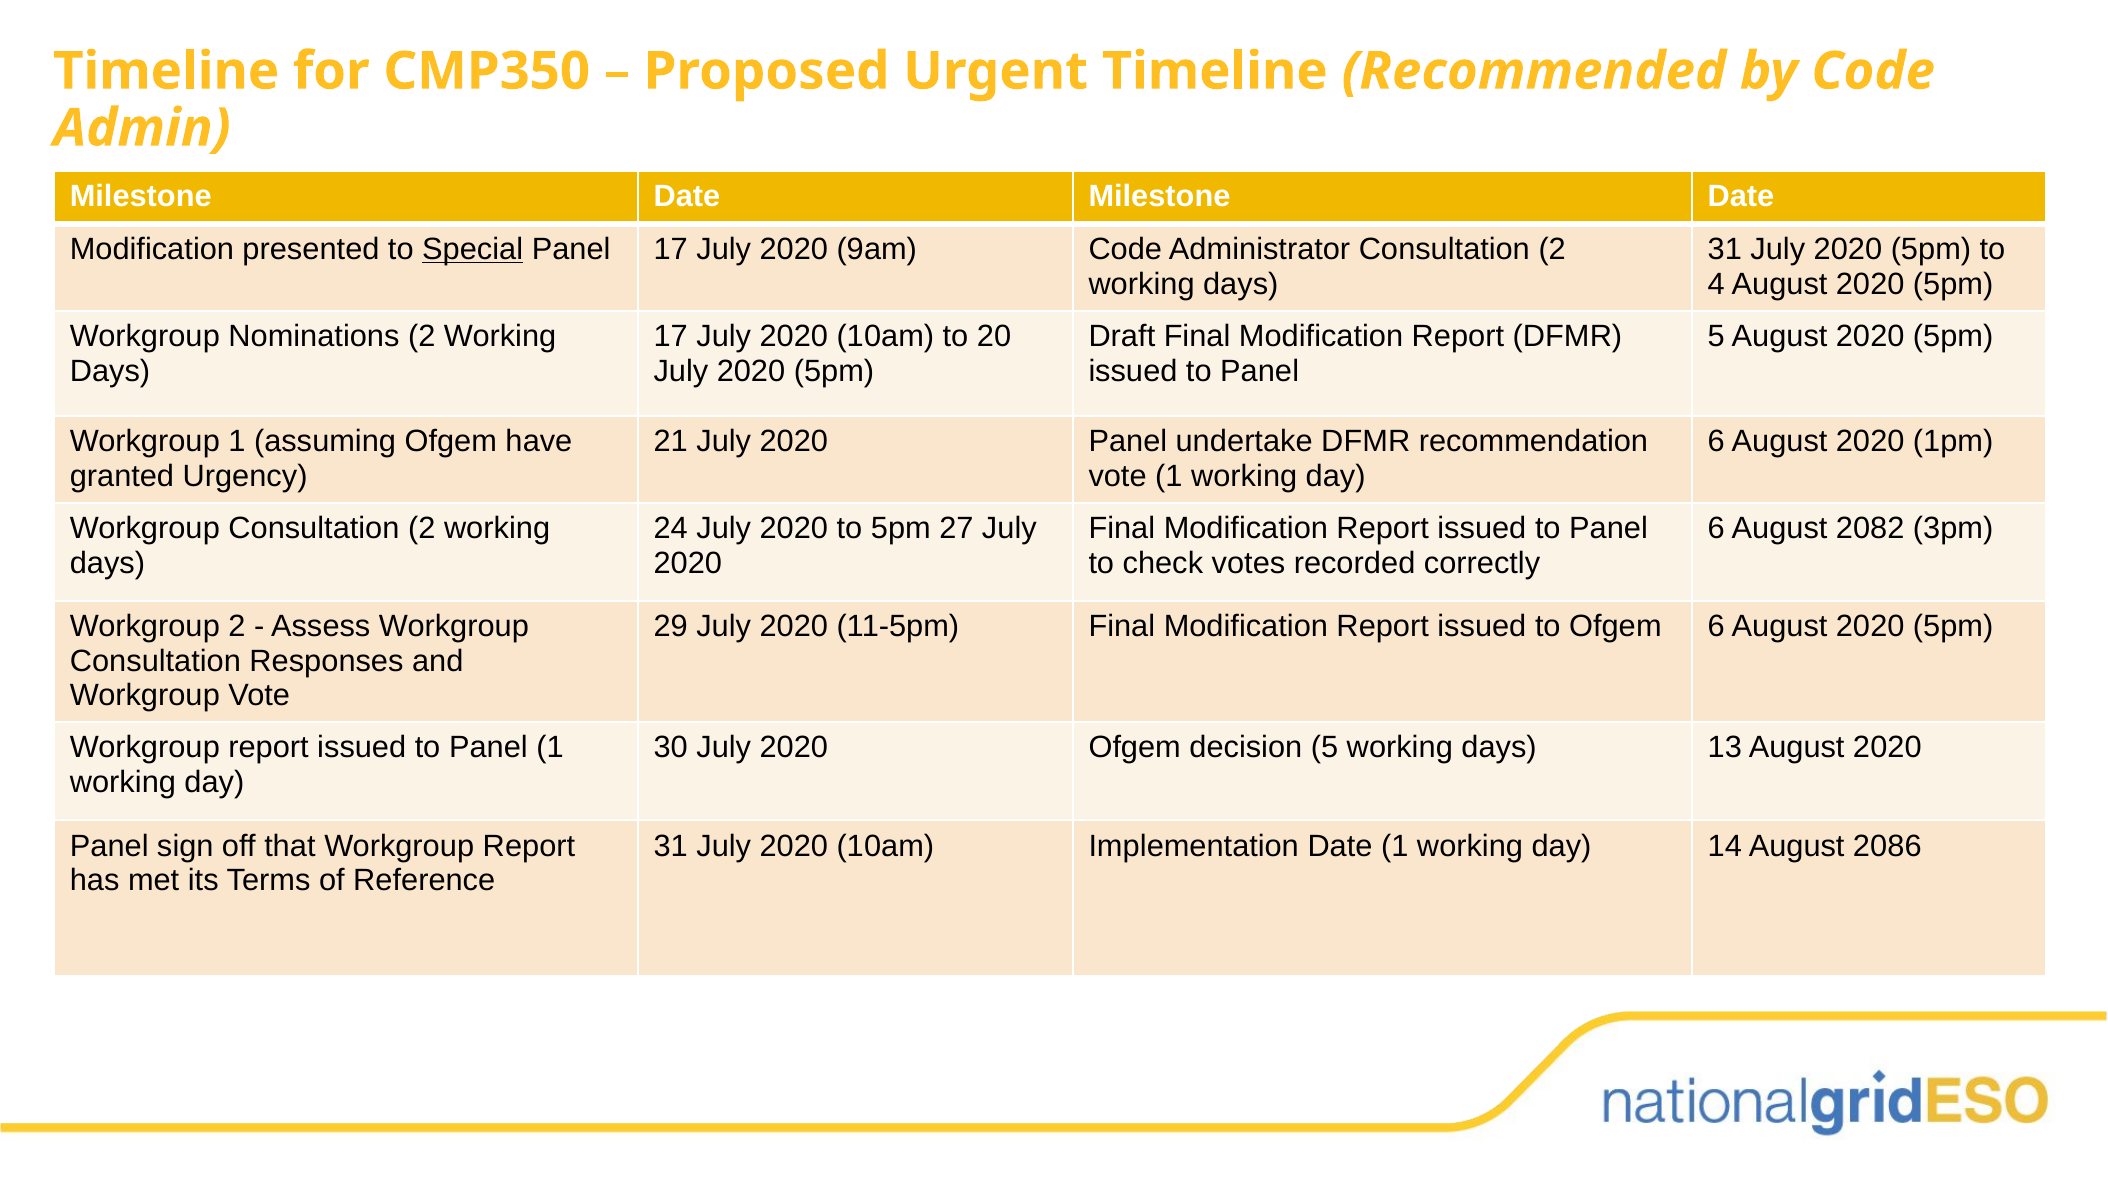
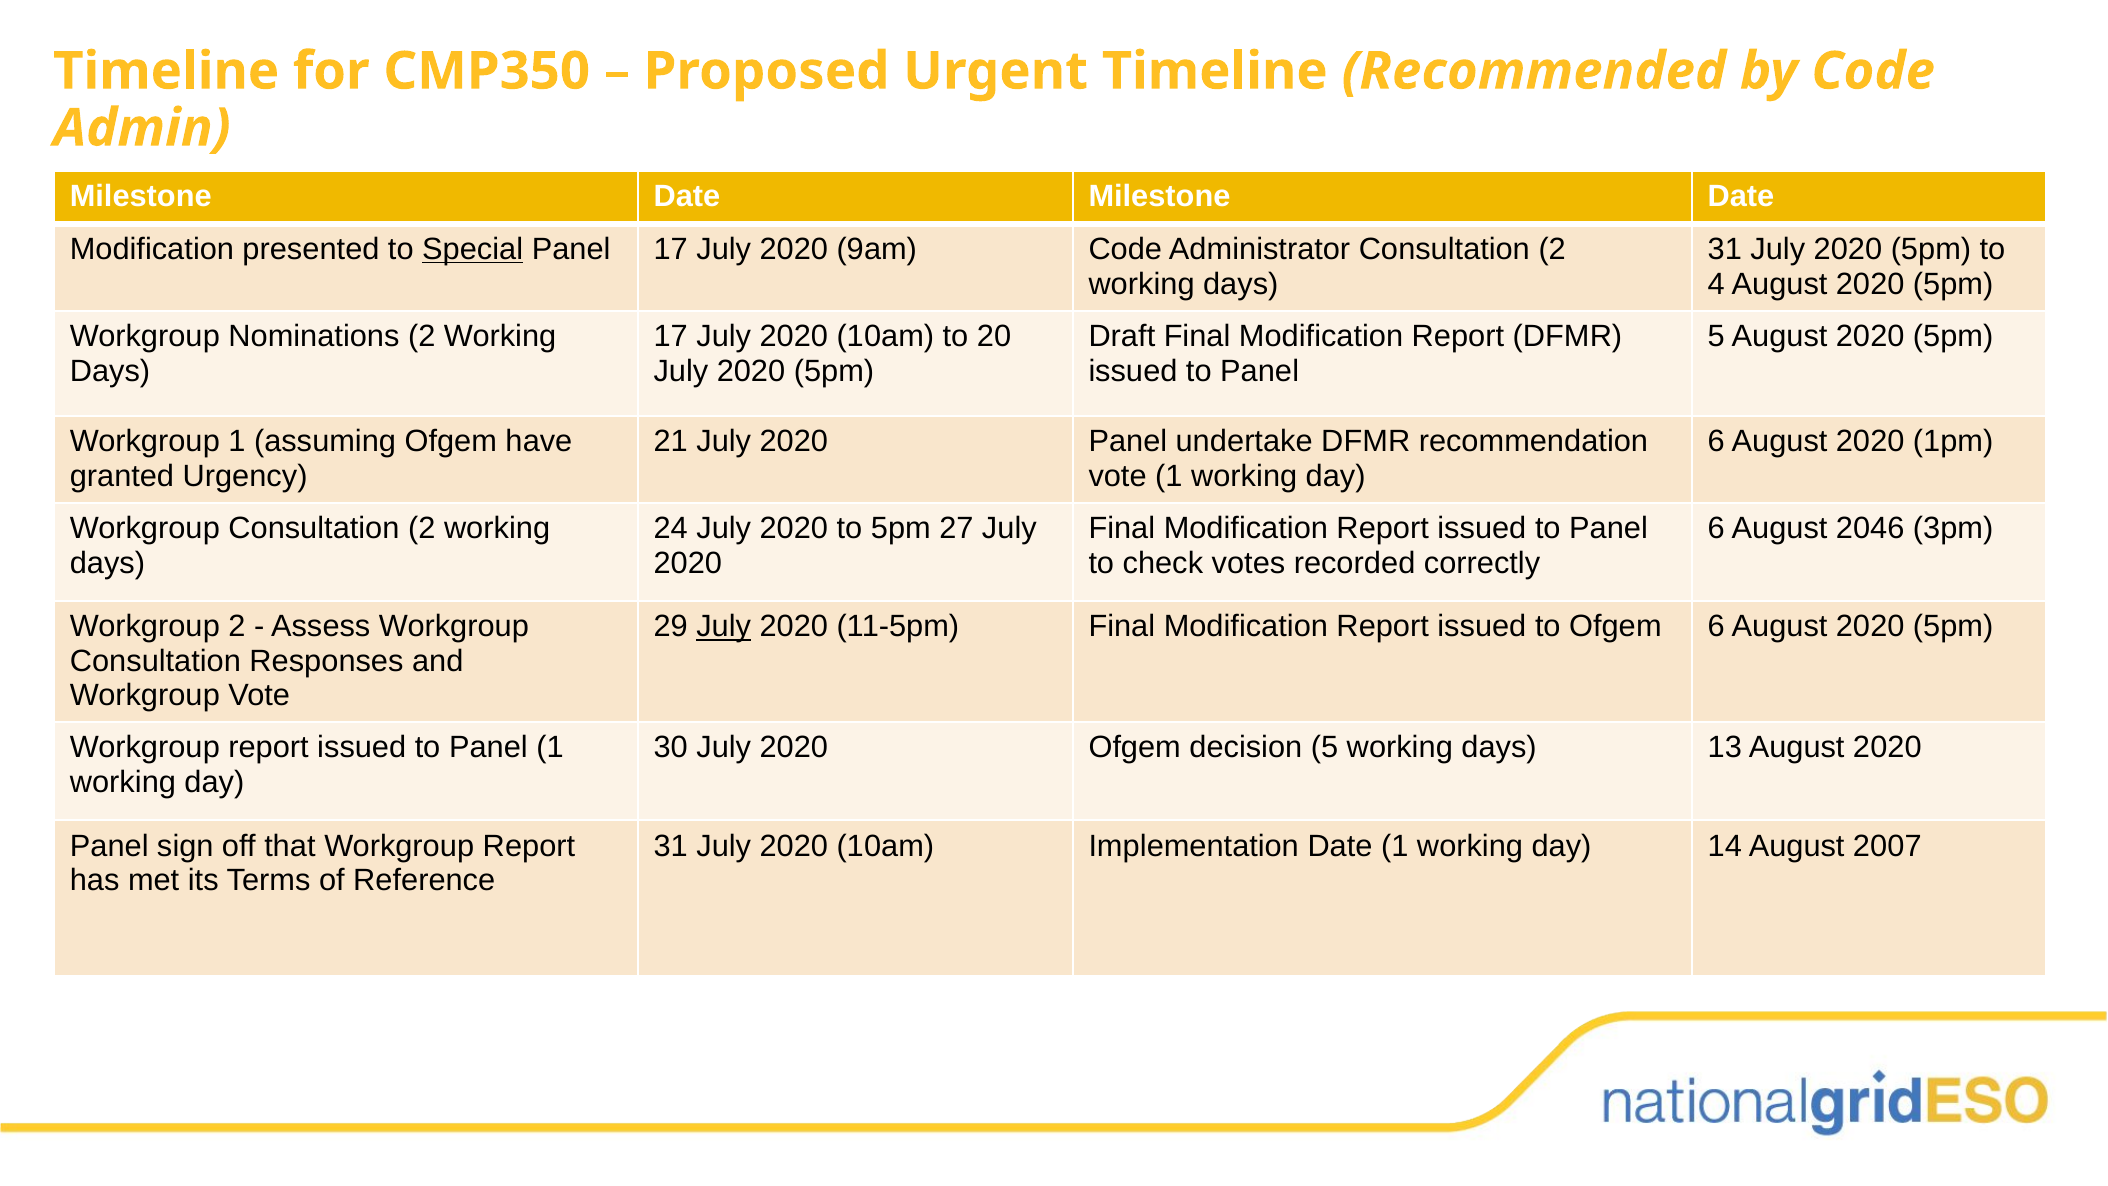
2082: 2082 -> 2046 (1870, 528)
July underline: none -> present (724, 626)
2086: 2086 -> 2007 (1887, 846)
